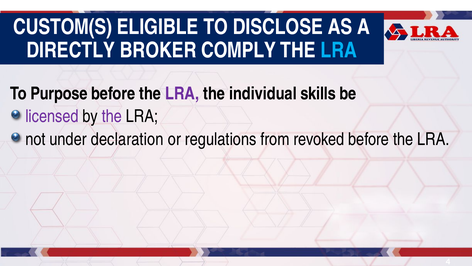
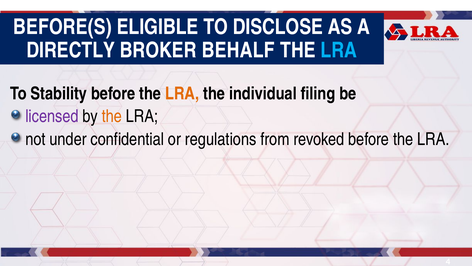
CUSTOM(S: CUSTOM(S -> BEFORE(S (62, 27)
COMPLY: COMPLY -> BEHALF (238, 50)
Purpose: Purpose -> Stability (59, 94)
LRA colour: purple -> orange (182, 94)
skills: skills -> filing (318, 94)
the colour: purple -> orange (112, 116)
declaration: declaration -> confidential (127, 139)
